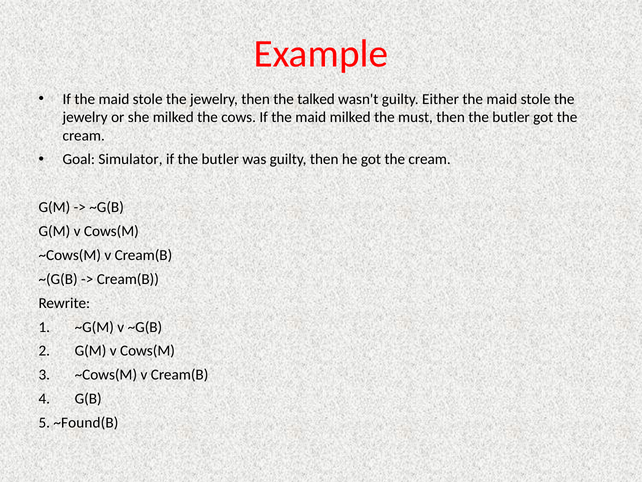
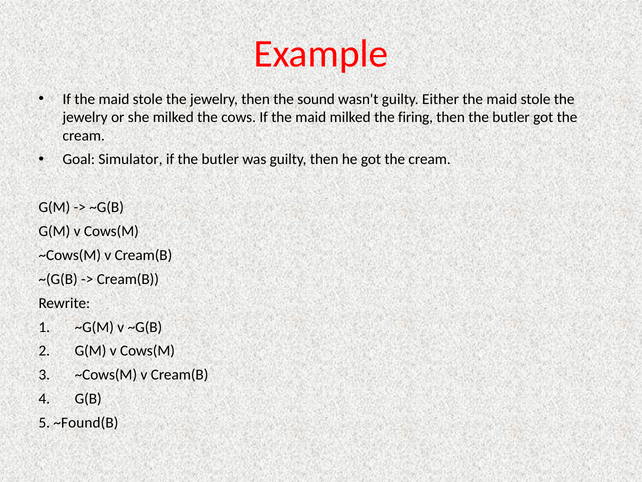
talked: talked -> sound (316, 99)
must: must -> firing (416, 117)
